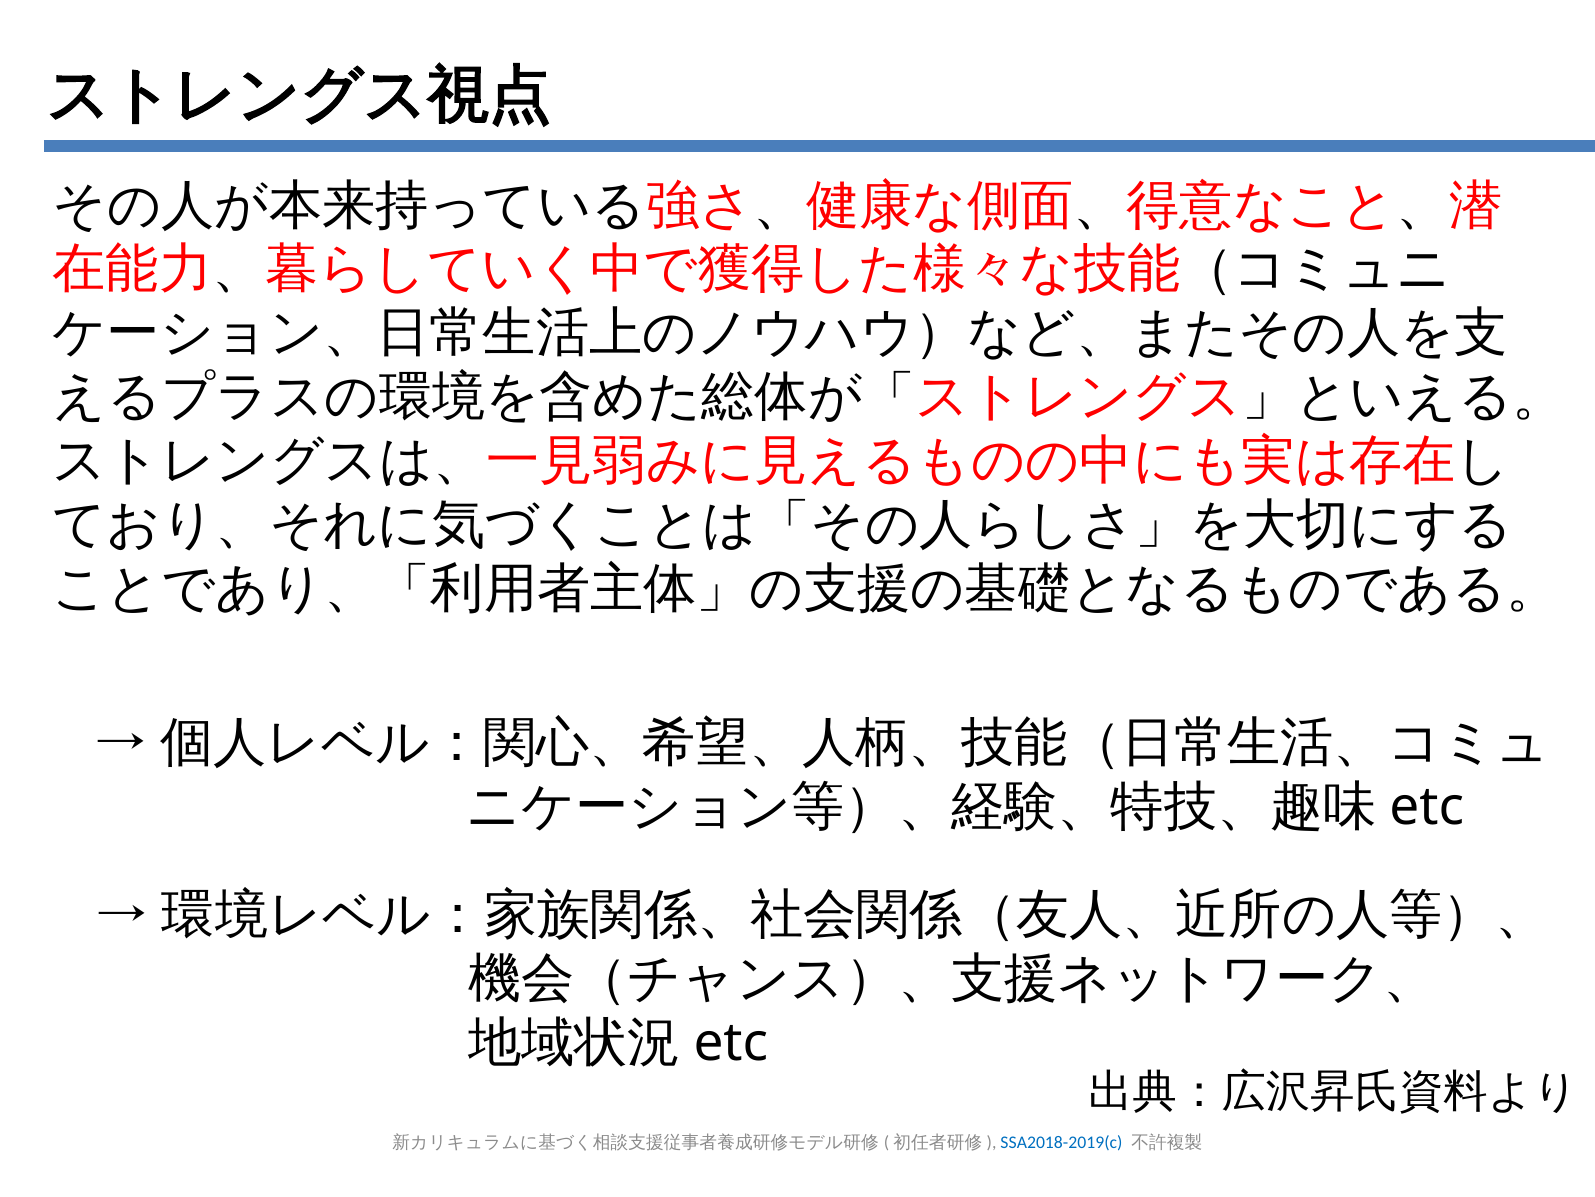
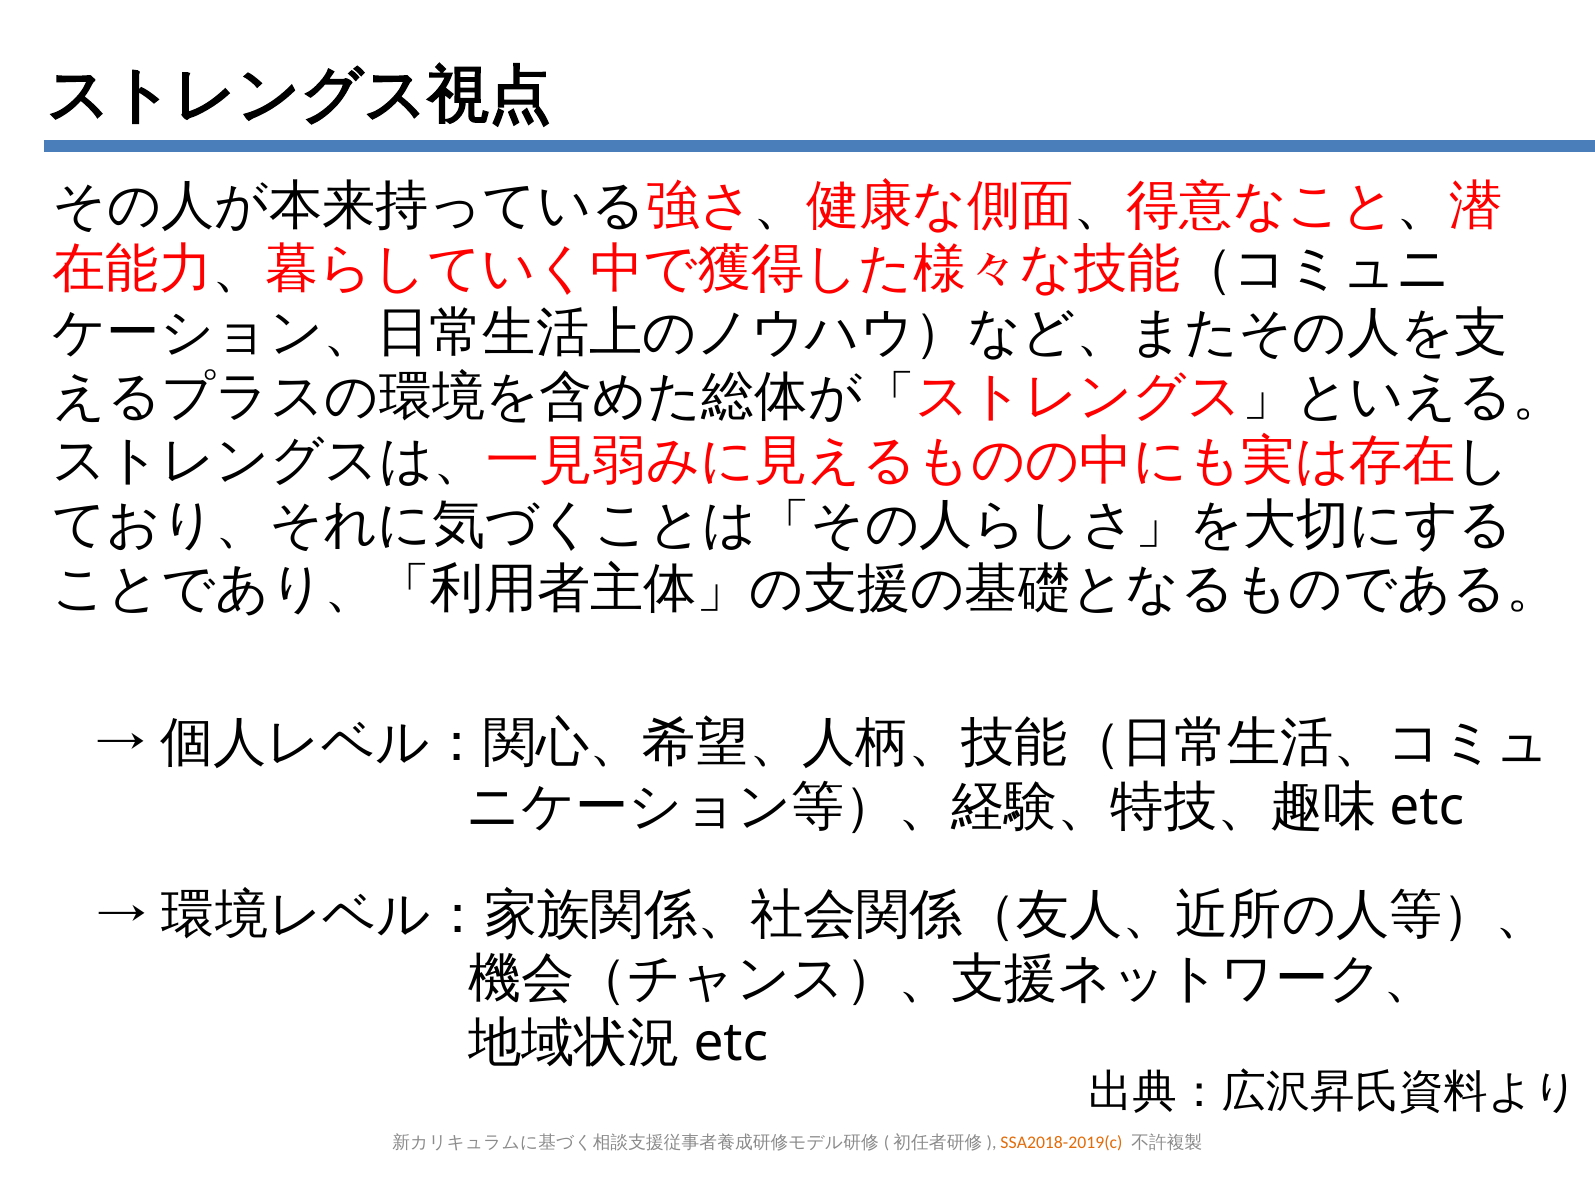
SSA2018-2019(c colour: blue -> orange (1062, 1142)
